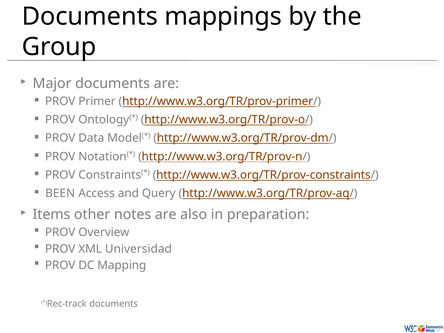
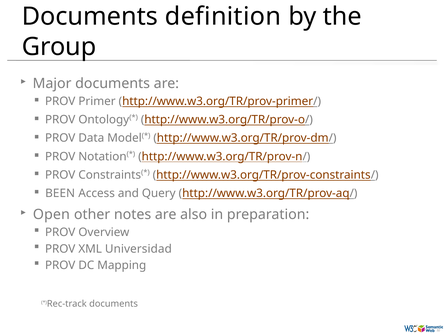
mappings: mappings -> definition (223, 16)
Items: Items -> Open (51, 214)
